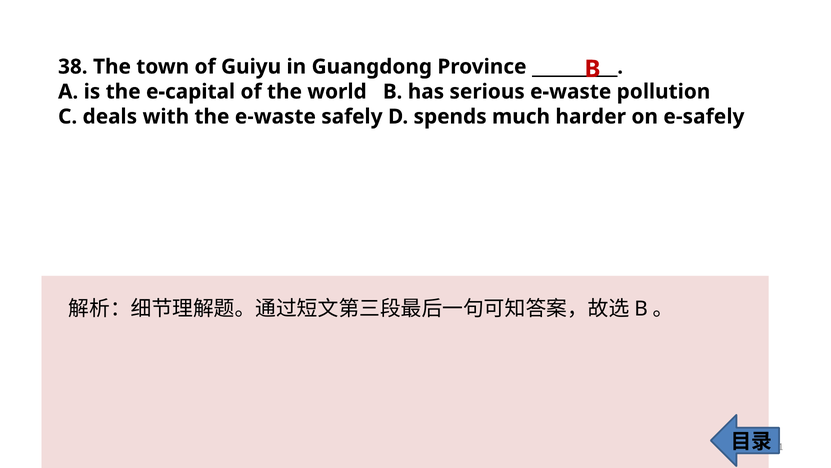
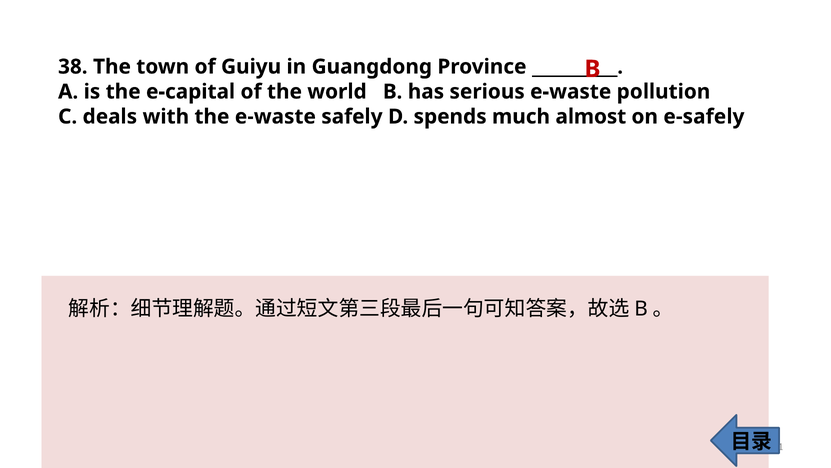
harder: harder -> almost (591, 117)
